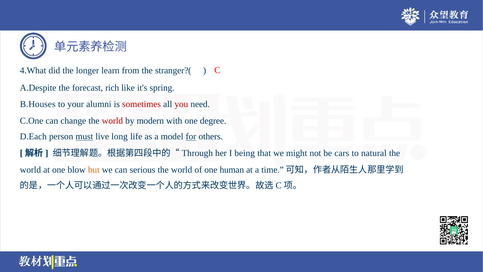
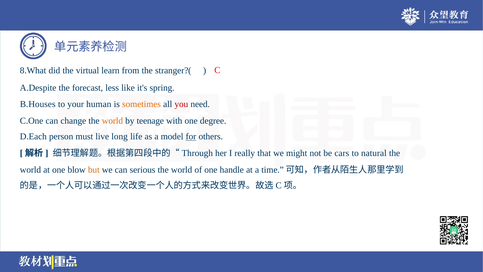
4.What: 4.What -> 8.What (33, 71)
longer: longer -> virtual (88, 71)
rich: rich -> less (112, 88)
alumni: alumni -> human (99, 104)
sometimes colour: red -> orange (142, 104)
world colour: red -> orange (112, 121)
modern: modern -> teenage (150, 121)
must underline: present -> none (84, 136)
being: being -> really (245, 153)
human: human -> handle (232, 170)
